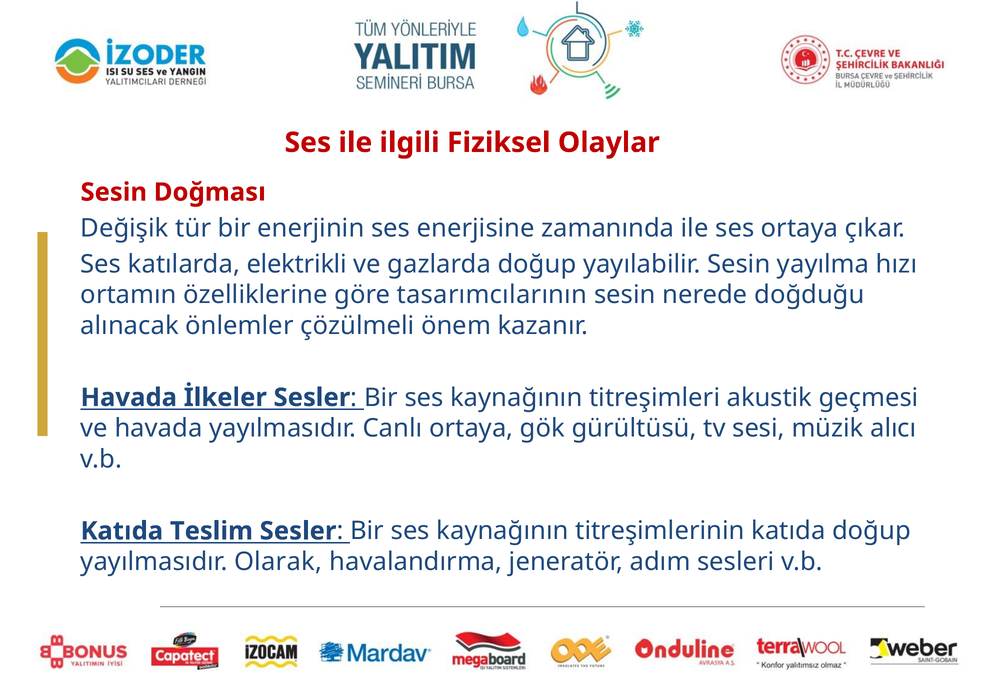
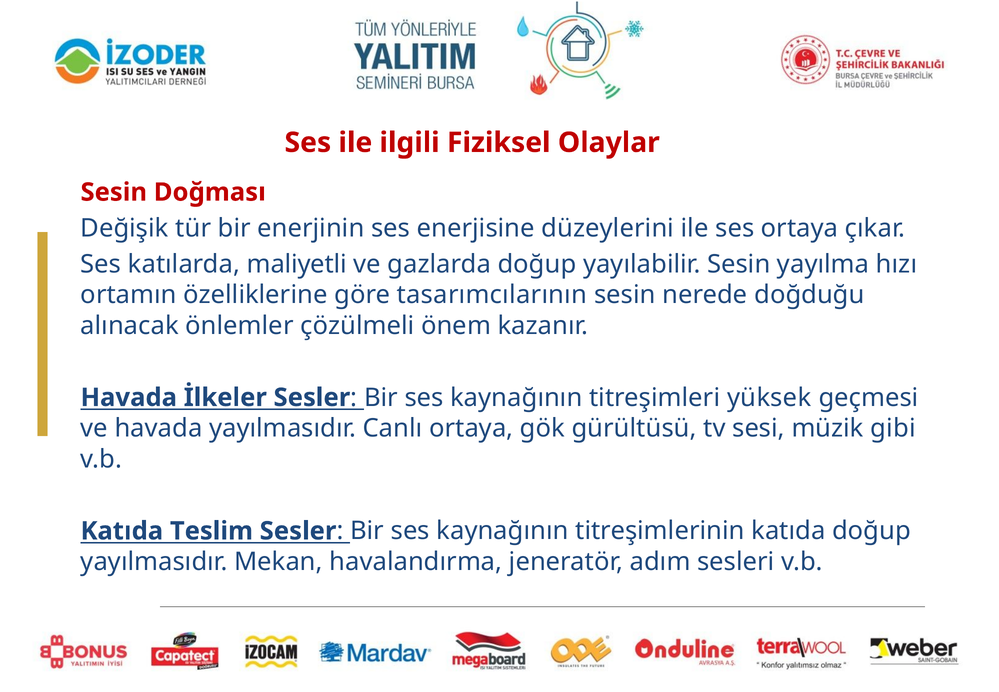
zamanında: zamanında -> düzeylerini (608, 228)
elektrikli: elektrikli -> maliyetli (297, 264)
akustik: akustik -> yüksek (769, 397)
alıcı: alıcı -> gibi (893, 428)
Olarak: Olarak -> Mekan (278, 562)
